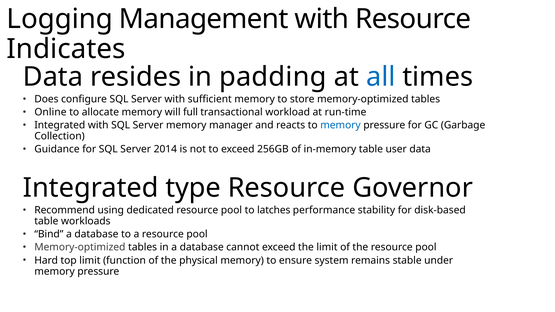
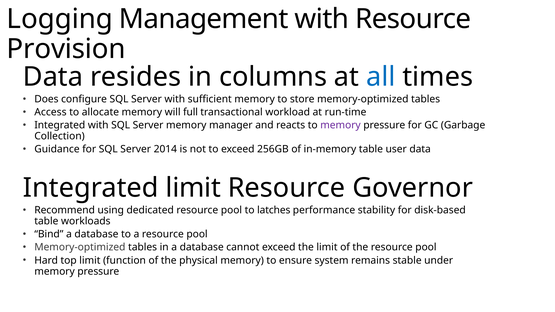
Indicates: Indicates -> Provision (66, 49)
padding: padding -> columns (273, 77)
Online: Online -> Access (50, 112)
memory colour: blue -> purple (340, 125)
Integrated type: type -> limit (193, 188)
